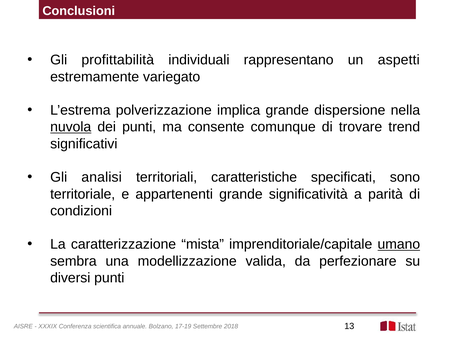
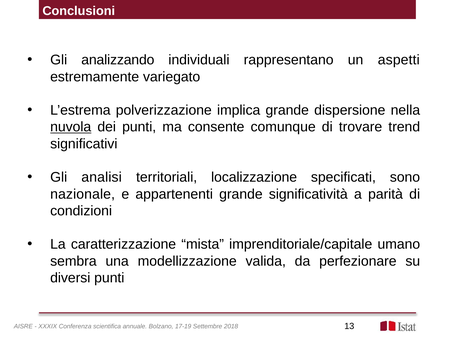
profittabilità: profittabilità -> analizzando (118, 60)
caratteristiche: caratteristiche -> localizzazione (254, 177)
territoriale: territoriale -> nazionale (83, 194)
umano underline: present -> none (399, 244)
